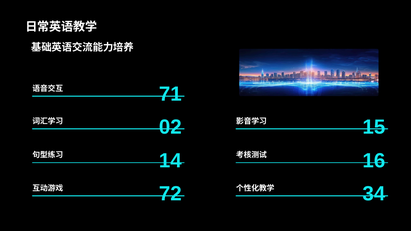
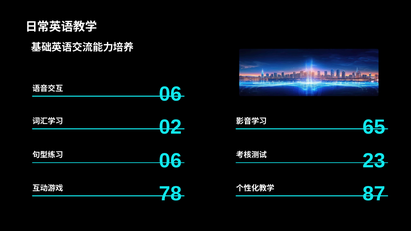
71: 71 -> 06 (170, 94)
15: 15 -> 65 (374, 127)
14: 14 -> 06 (170, 161)
16: 16 -> 23 (374, 161)
72: 72 -> 78 (170, 194)
34: 34 -> 87 (374, 194)
